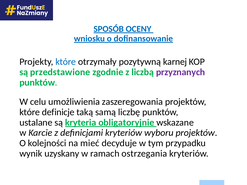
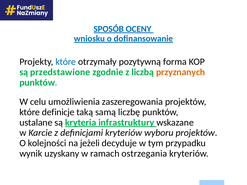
karnej: karnej -> forma (175, 62)
przyznanych colour: purple -> orange (181, 72)
obligatoryjnie: obligatoryjnie -> infrastruktury (126, 123)
mieć: mieć -> jeżeli (90, 143)
